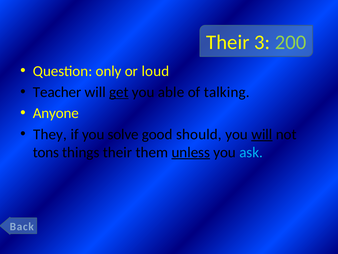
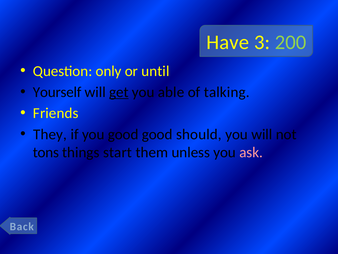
Their: Their -> Have (228, 42)
loud: loud -> until (155, 71)
Teacher: Teacher -> Yourself (57, 92)
Anyone: Anyone -> Friends (56, 113)
you solve: solve -> good (123, 134)
will underline: present -> none (262, 134)
things their: their -> start (117, 152)
unless underline: present -> none (191, 152)
ask colour: light blue -> pink (251, 152)
